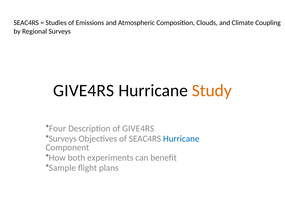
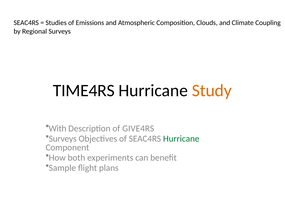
GIVE4RS: GIVE4RS -> TIME4RS (84, 91)
Four: Four -> With (58, 128)
Hurricane colour: blue -> green (181, 139)
